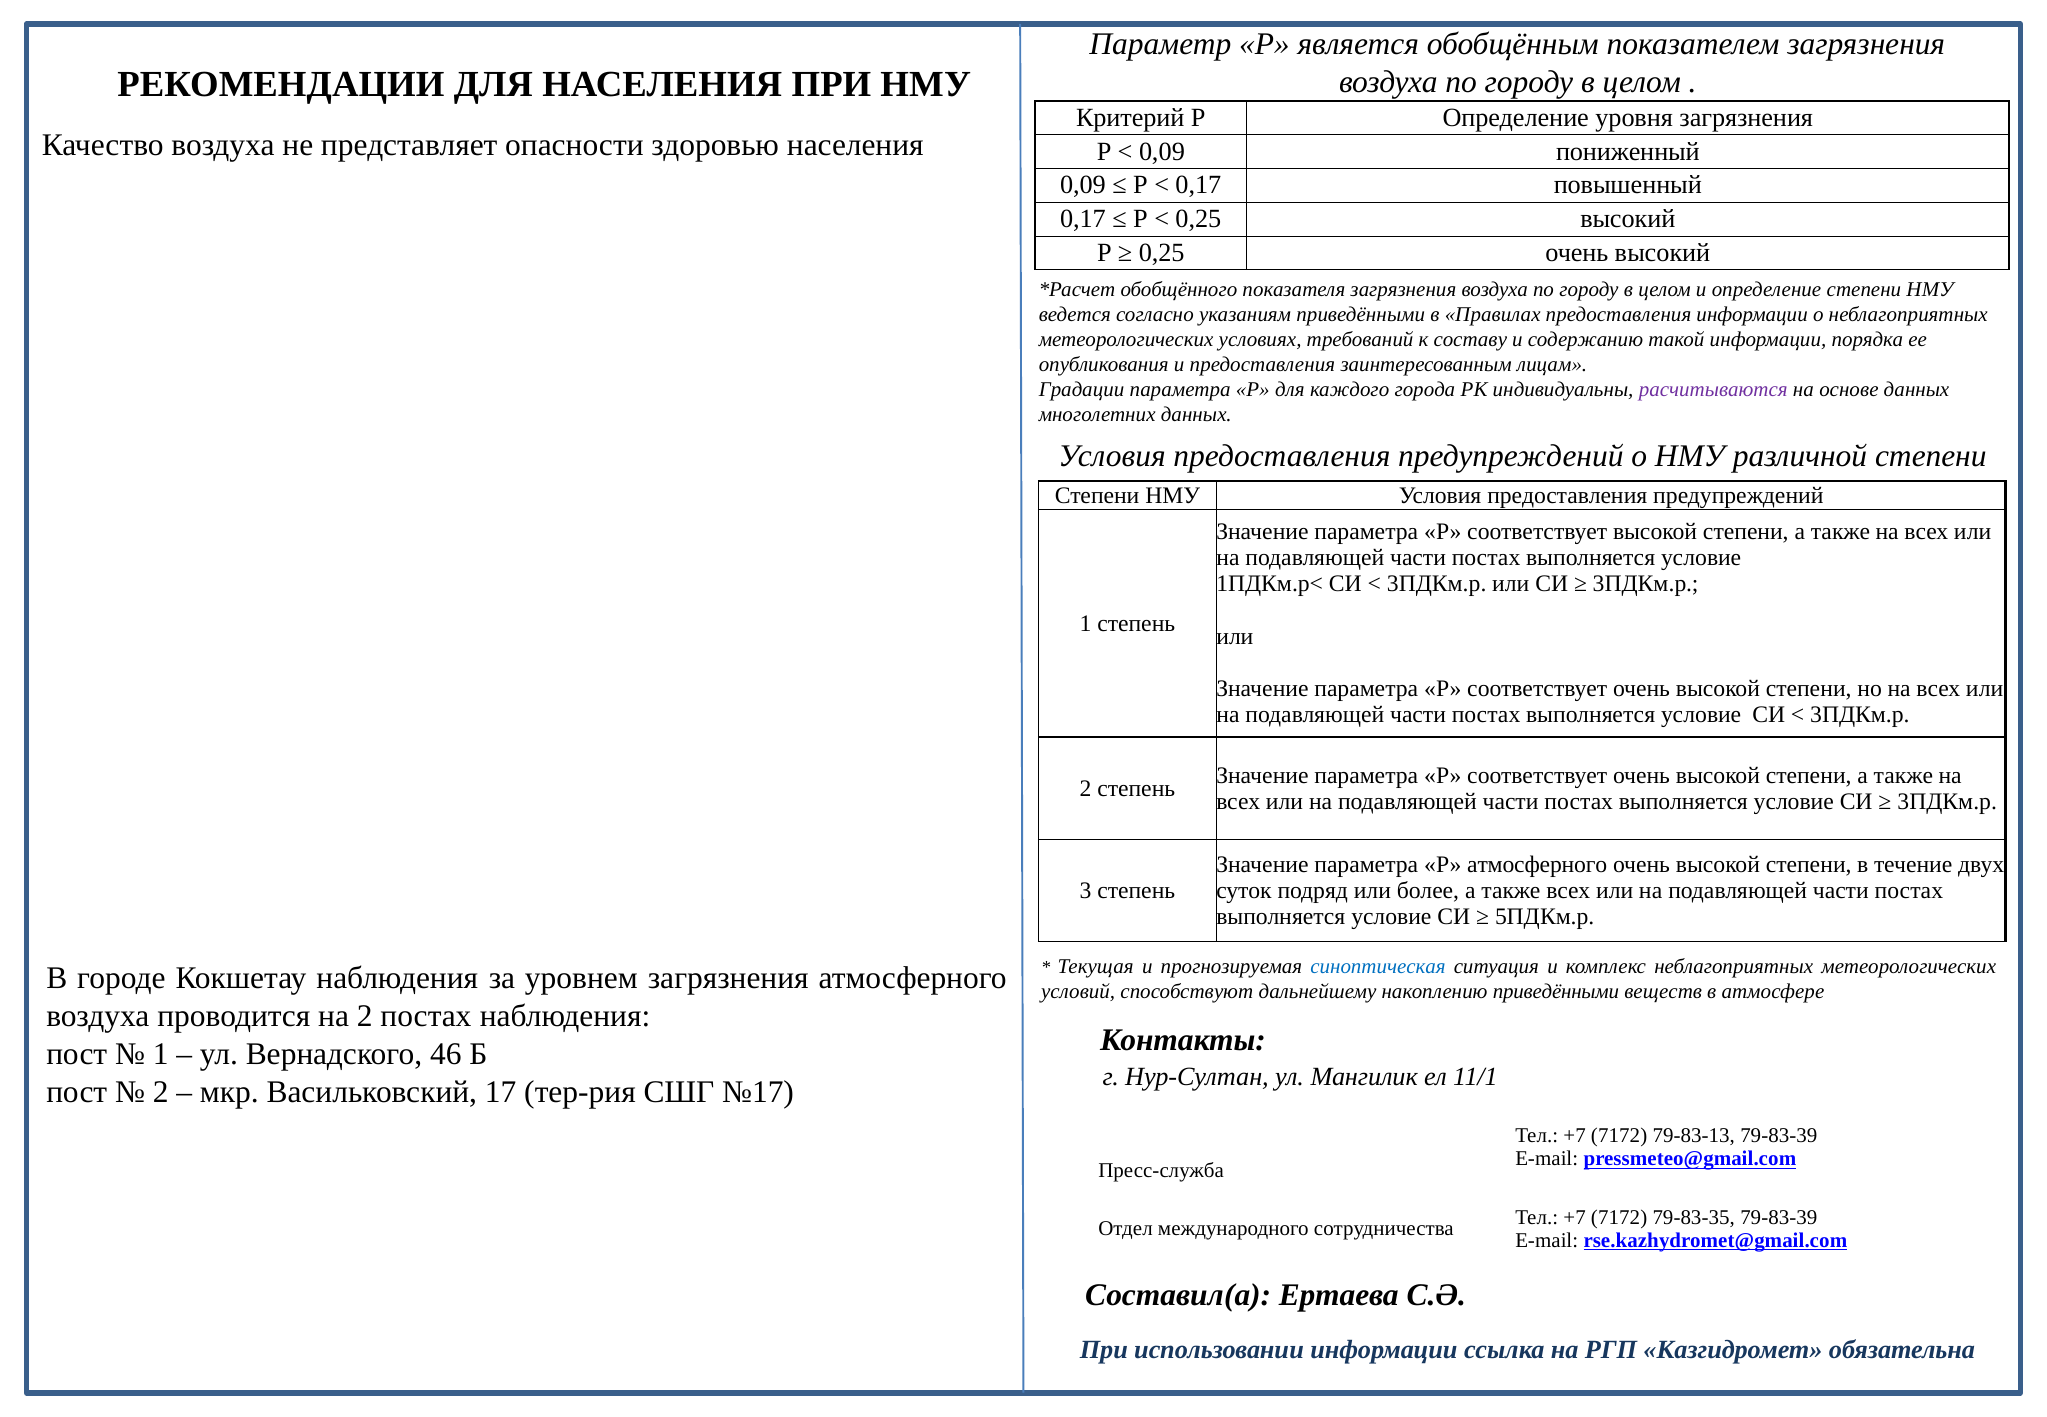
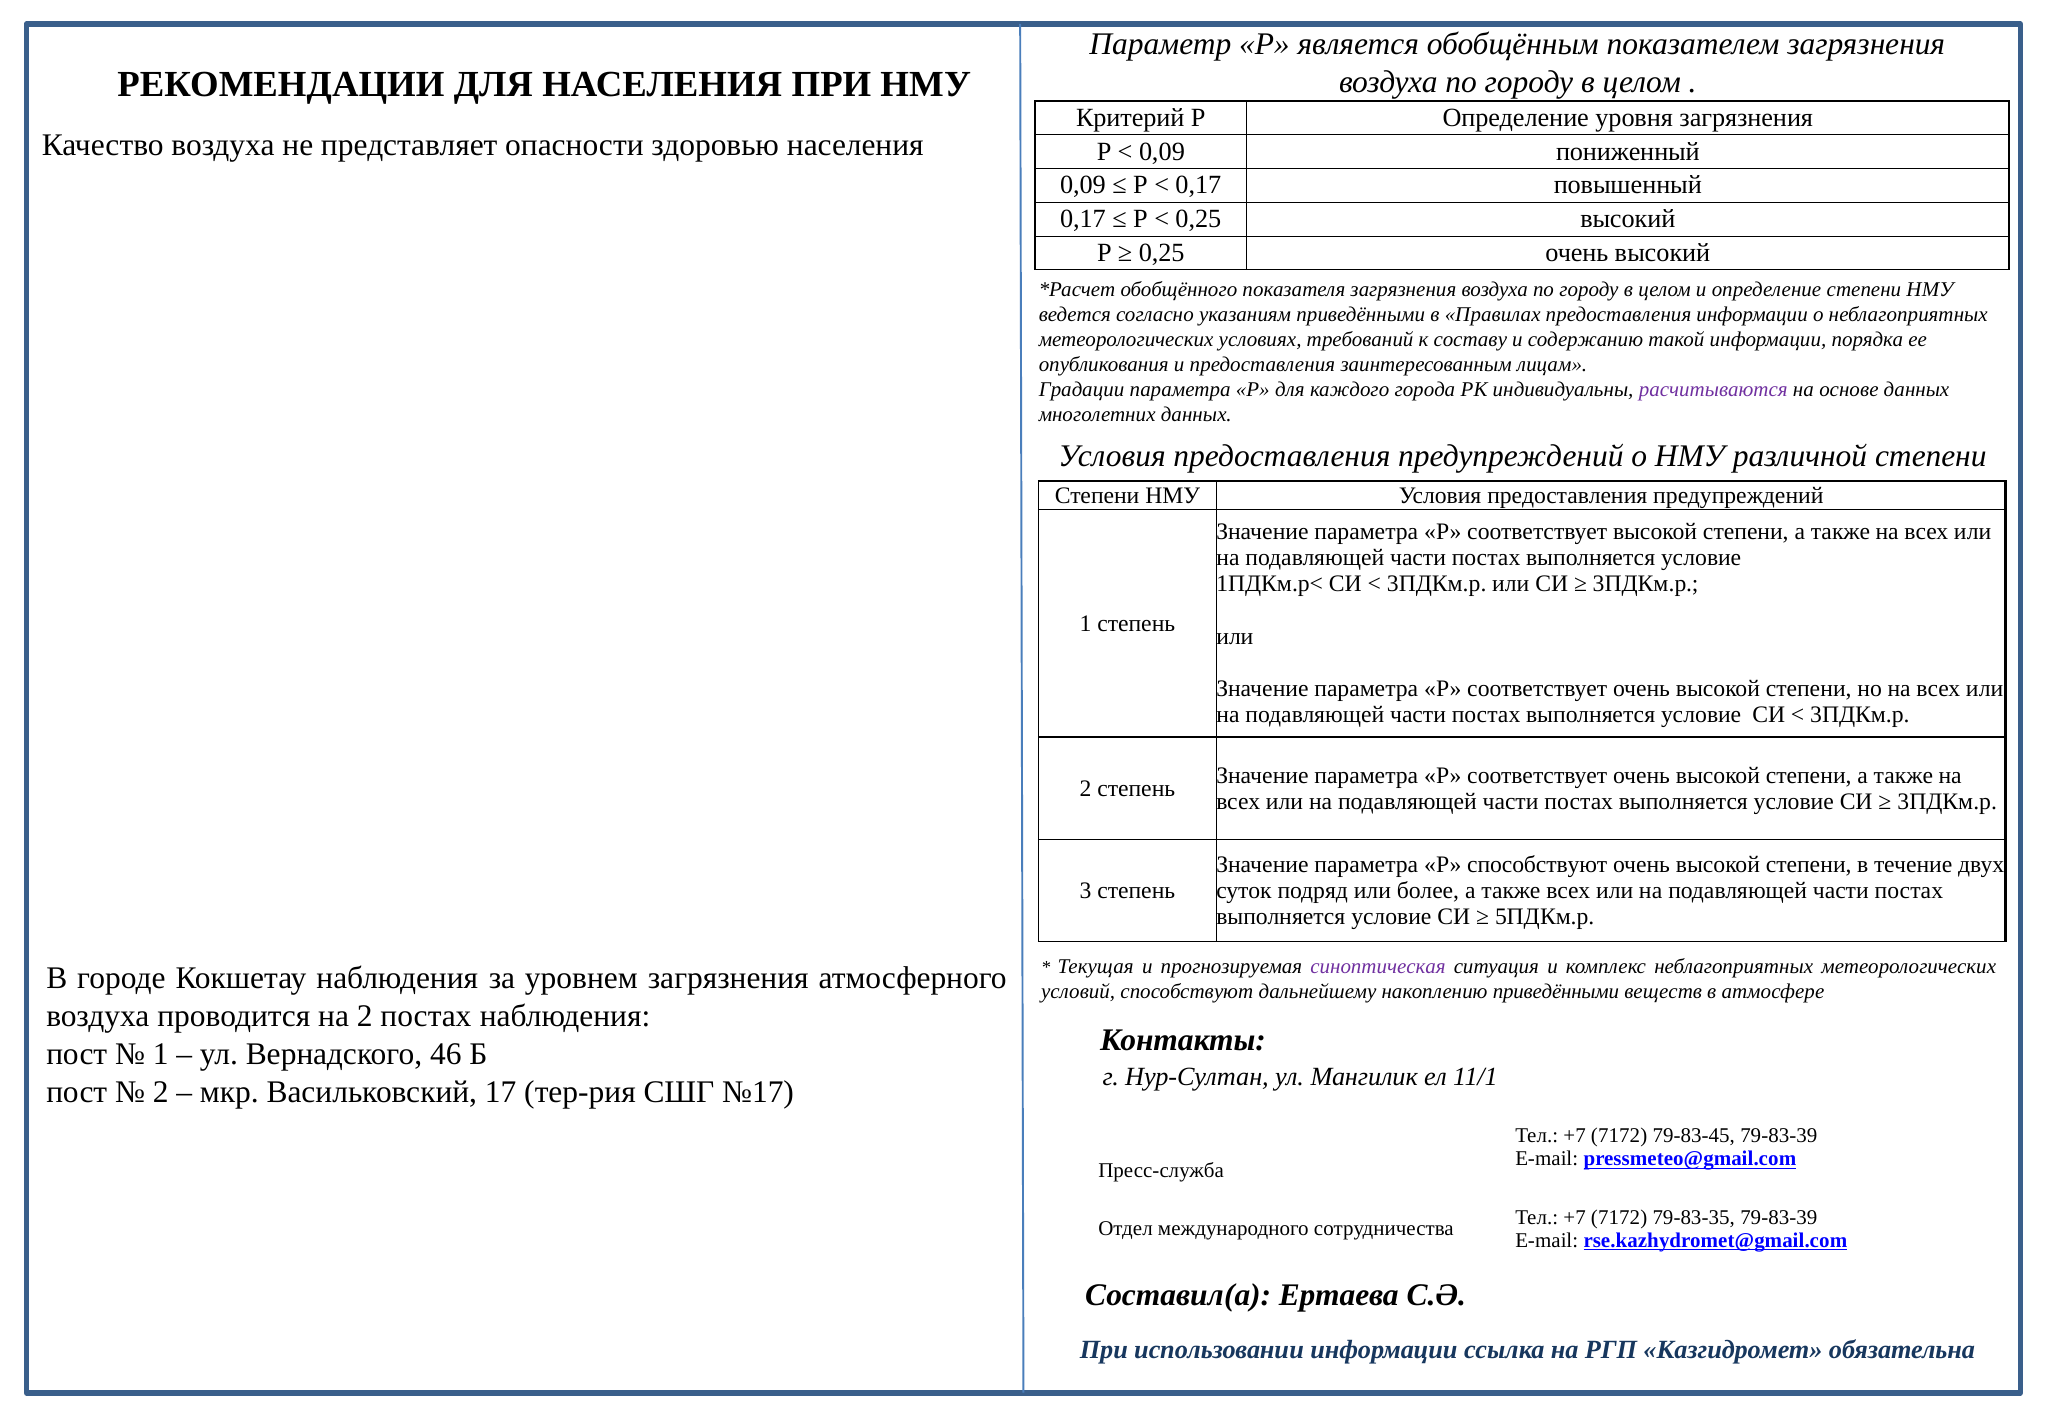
Р атмосферного: атмосферного -> способствуют (1537, 865)
синоптическая colour: blue -> purple (1378, 967)
79-83-13: 79-83-13 -> 79-83-45 (1694, 1136)
